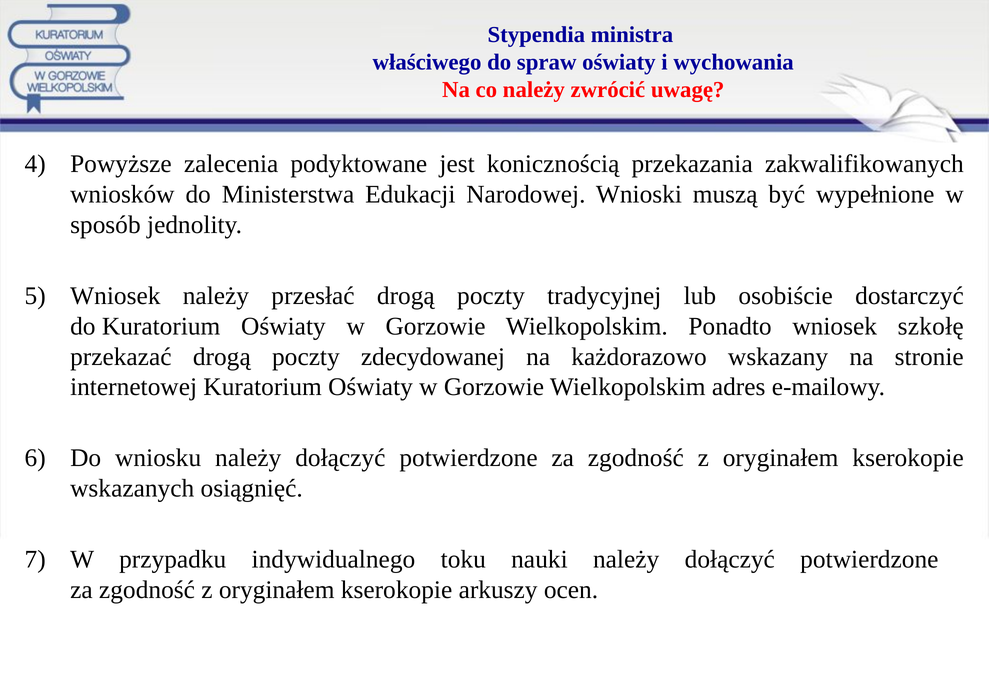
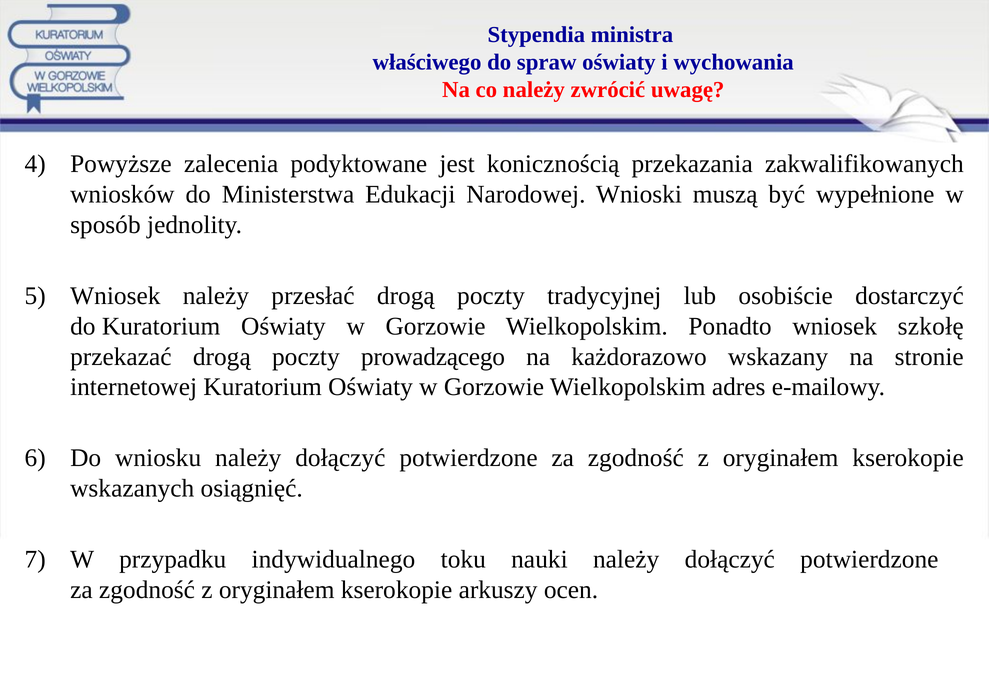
zdecydowanej: zdecydowanej -> prowadzącego (433, 357)
